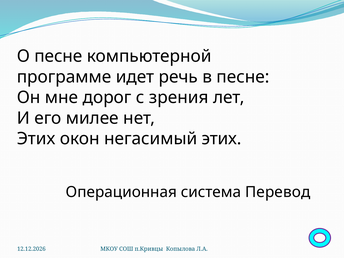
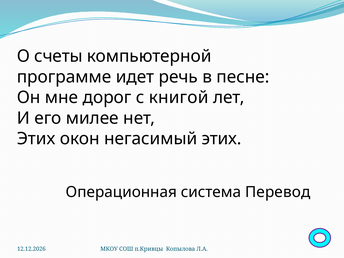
О песне: песне -> счеты (58, 56)
зрения: зрения -> книгой (179, 97)
